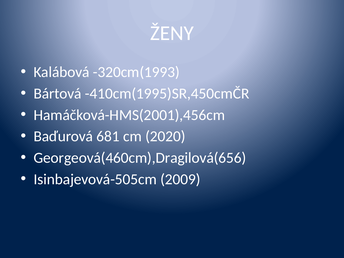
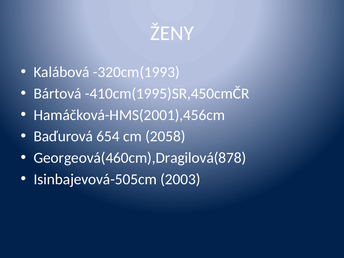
681: 681 -> 654 (108, 136)
2020: 2020 -> 2058 (165, 136)
Georgeová(460cm),Dragilová(656: Georgeová(460cm),Dragilová(656 -> Georgeová(460cm),Dragilová(878 (140, 158)
2009: 2009 -> 2003 (180, 179)
